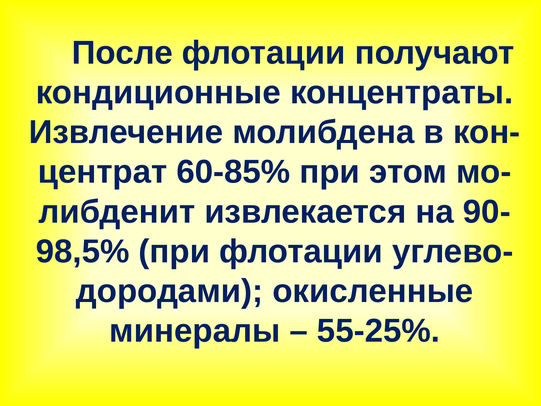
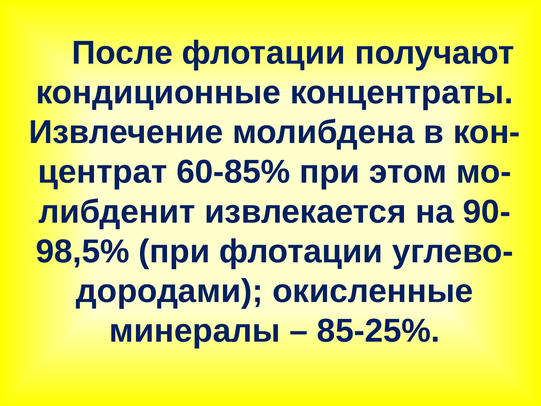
55-25%: 55-25% -> 85-25% (379, 331)
